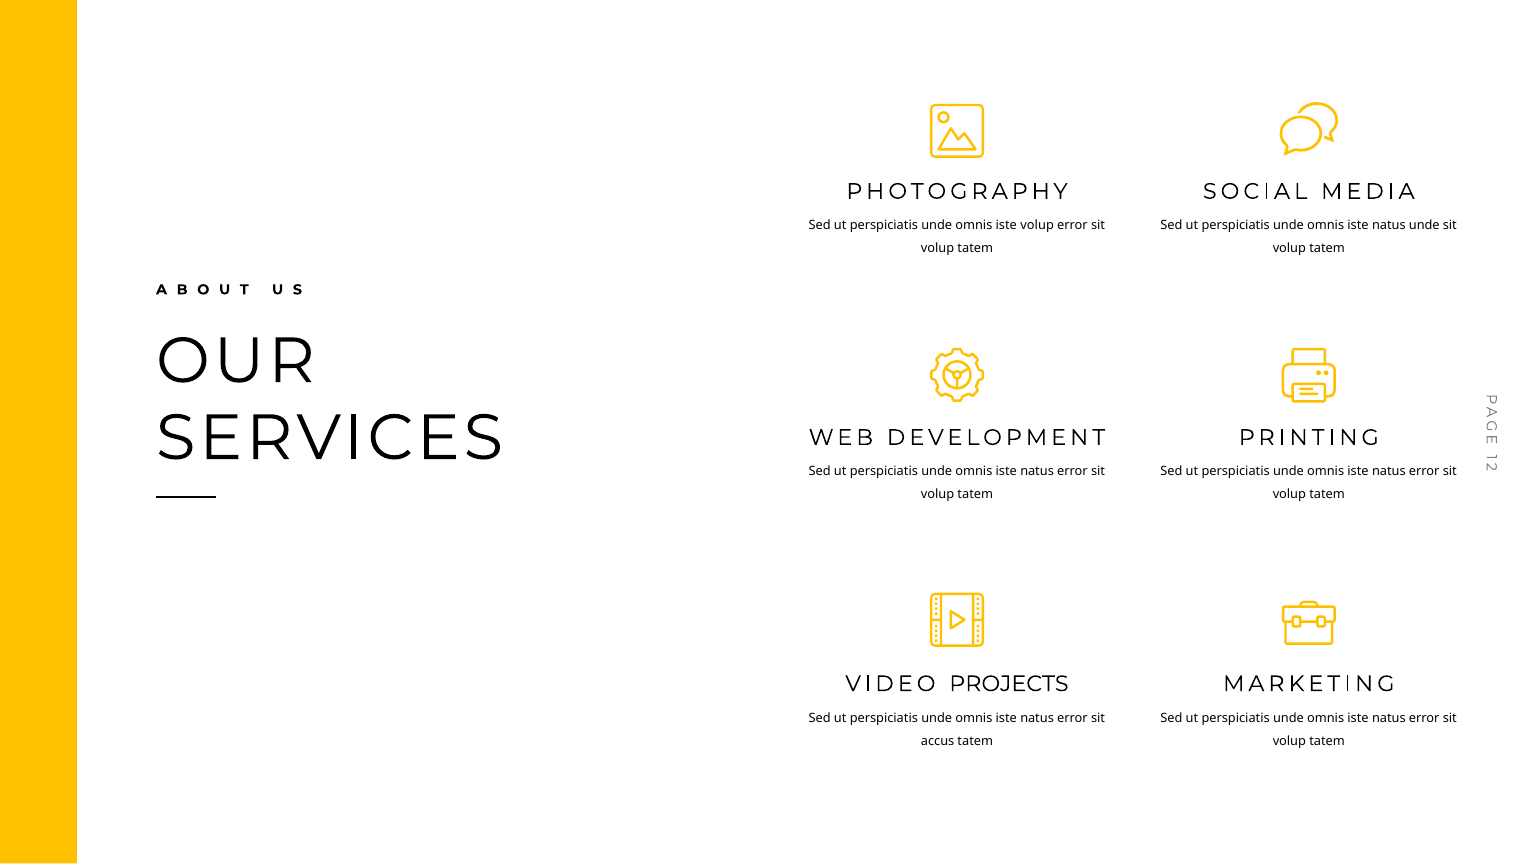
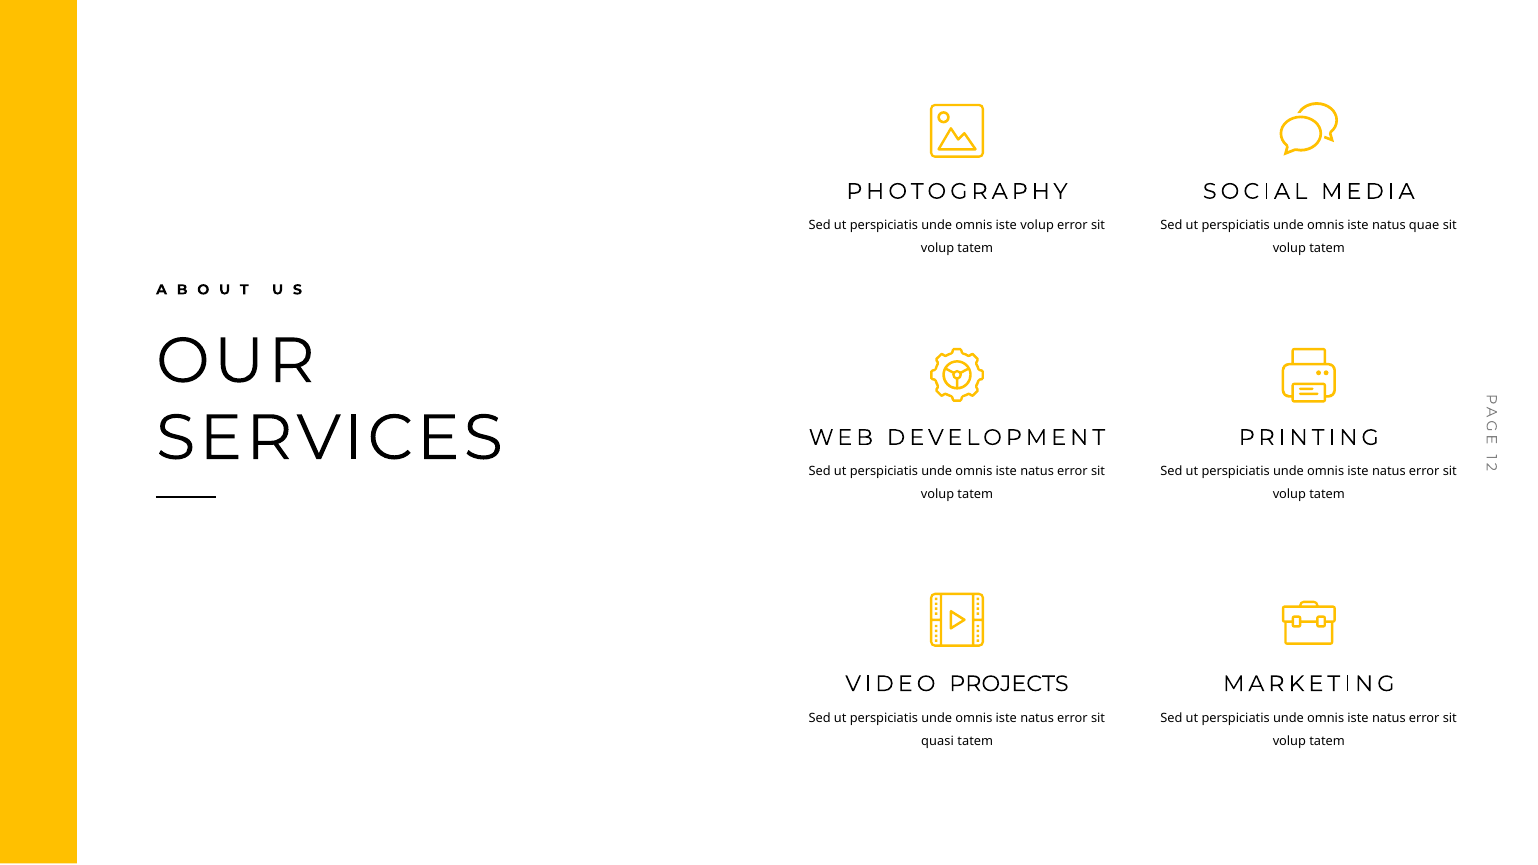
natus unde: unde -> quae (1424, 226)
accus: accus -> quasi (938, 741)
